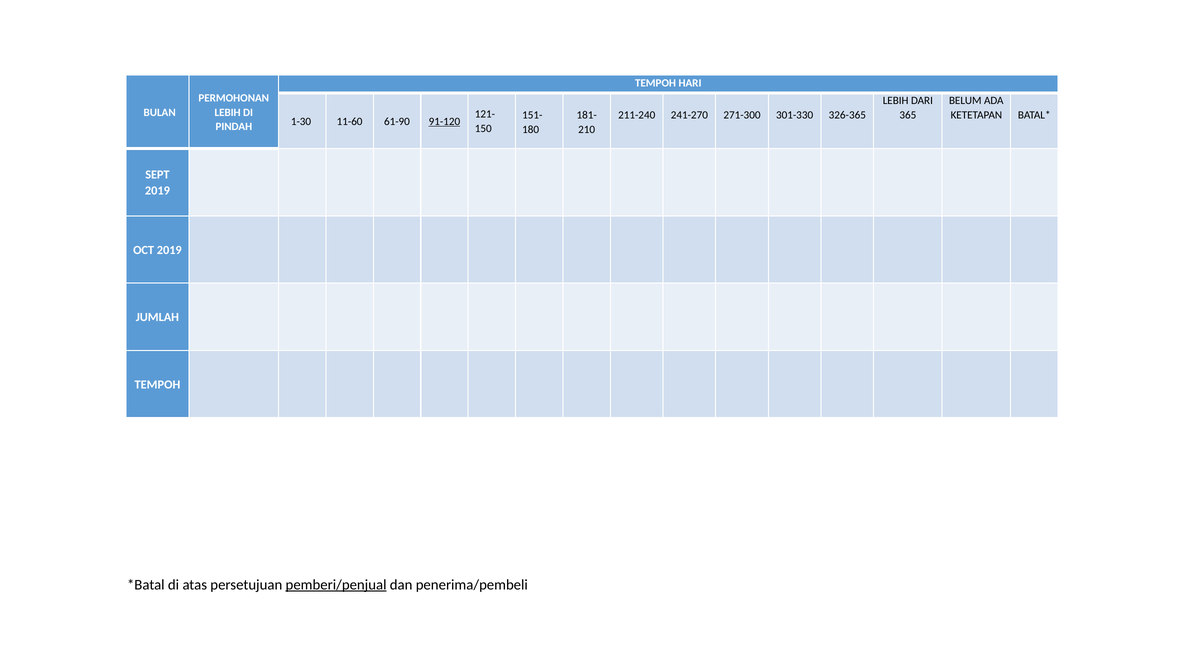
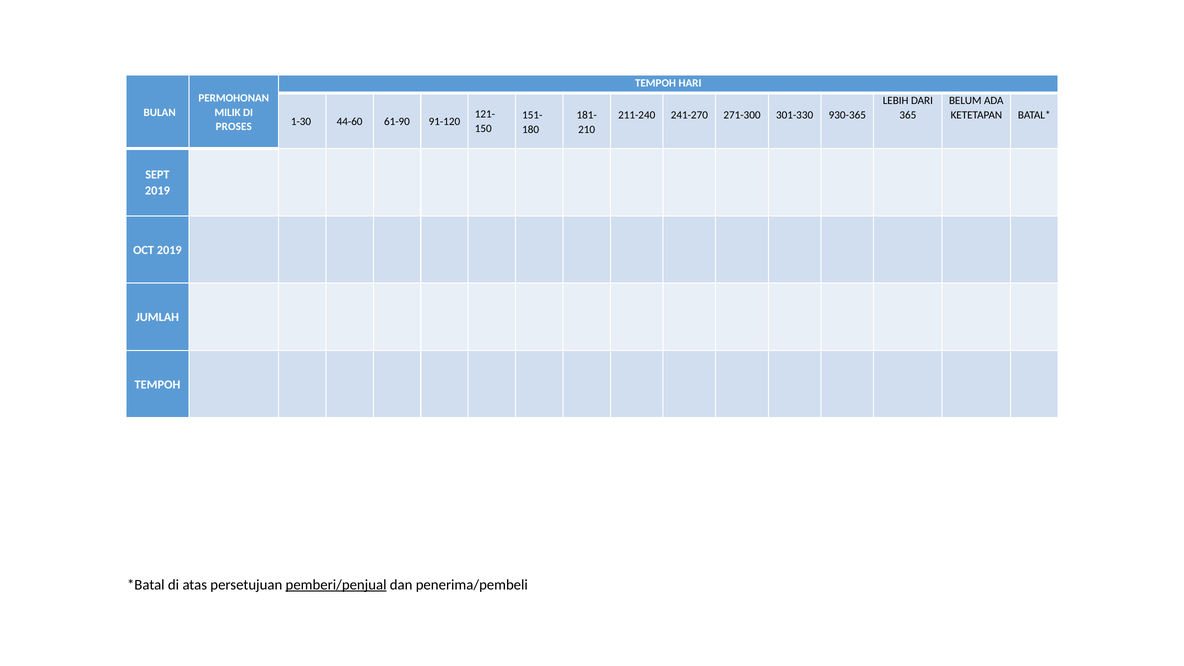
LEBIH: LEBIH -> MILIK (228, 112)
326-365: 326-365 -> 930-365 (847, 115)
11-60: 11-60 -> 44-60 (350, 121)
91-120 underline: present -> none (444, 121)
PINDAH: PINDAH -> PROSES (234, 127)
